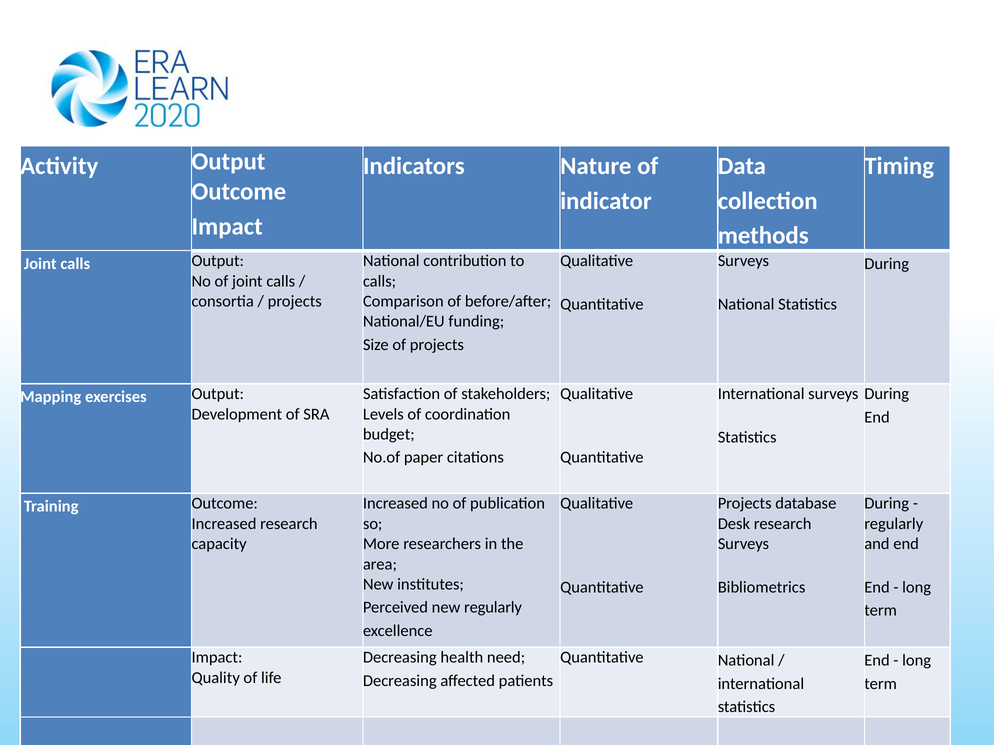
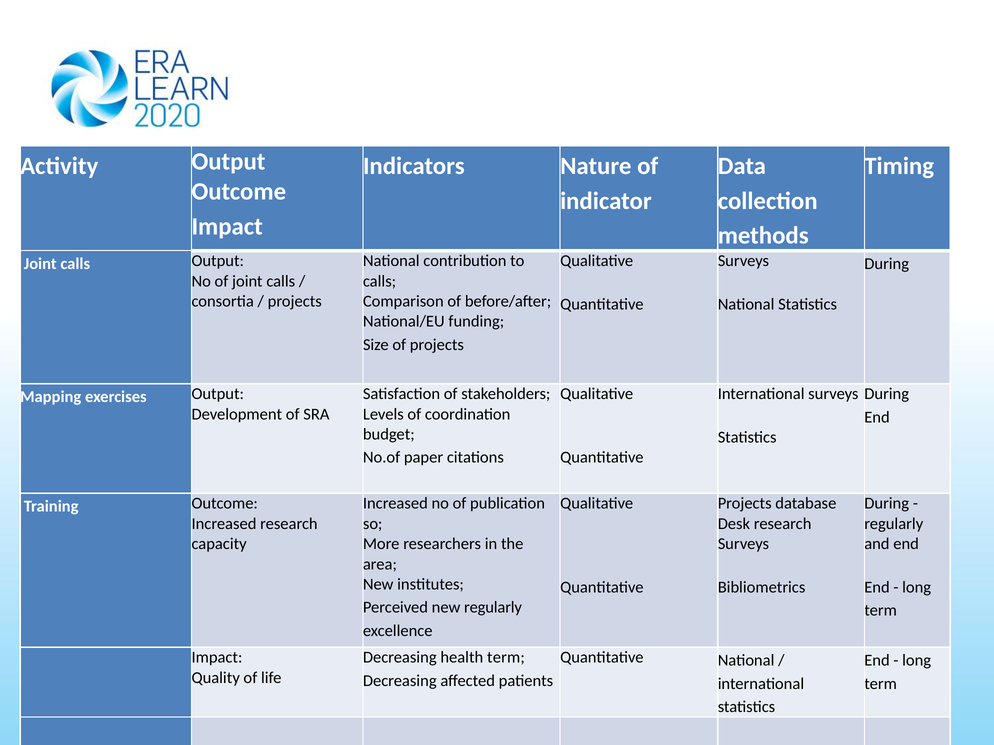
health need: need -> term (506, 658)
